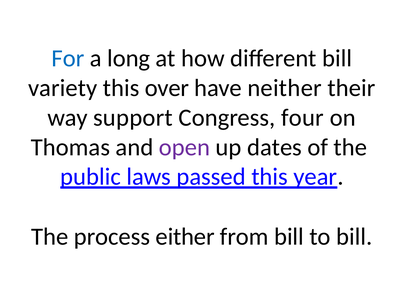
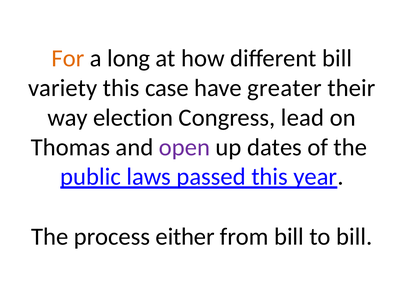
For colour: blue -> orange (68, 58)
over: over -> case (167, 88)
neither: neither -> greater (285, 88)
support: support -> election (133, 118)
four: four -> lead (303, 118)
